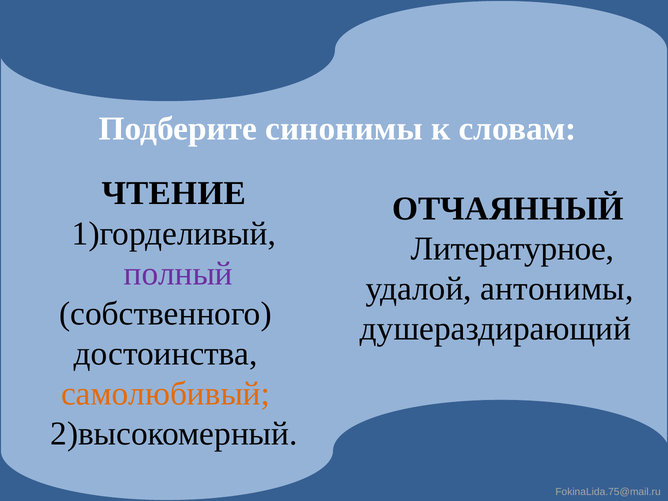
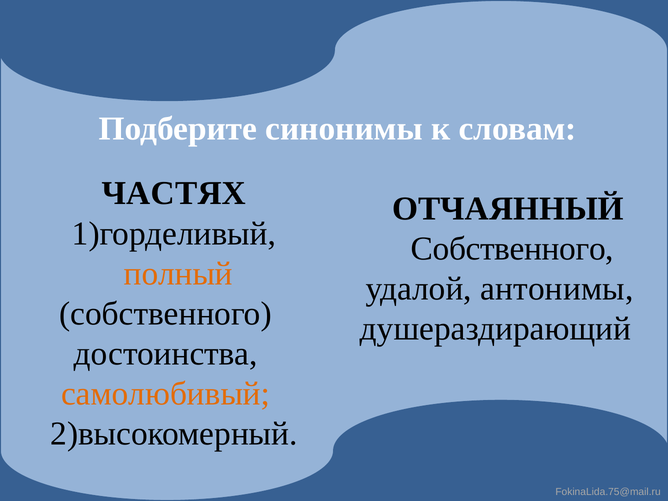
ЧТЕНИЕ: ЧТЕНИЕ -> ЧАСТЯХ (174, 193)
Литературное: Литературное -> Собственного (512, 249)
полный colour: purple -> orange (178, 274)
